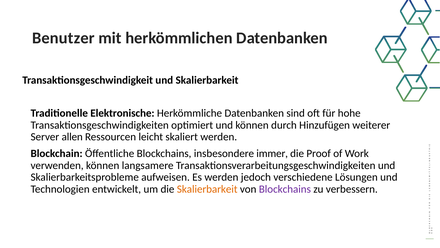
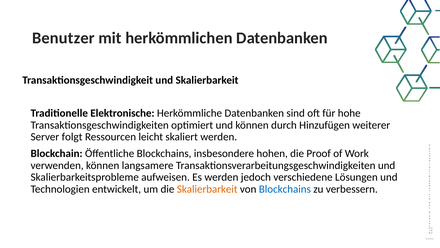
allen: allen -> folgt (72, 137)
immer: immer -> hohen (272, 153)
Blockchains colour: purple -> blue (285, 189)
